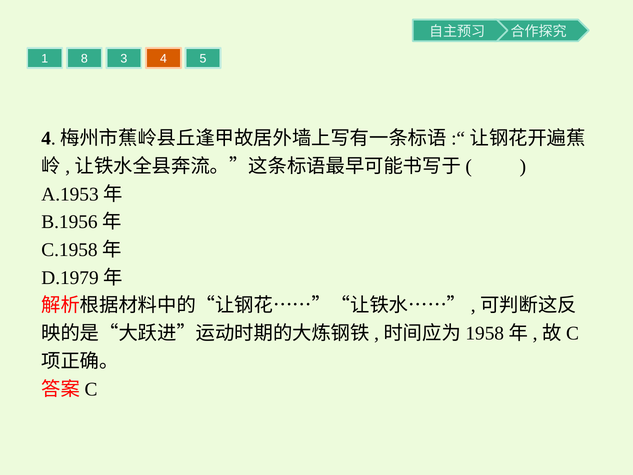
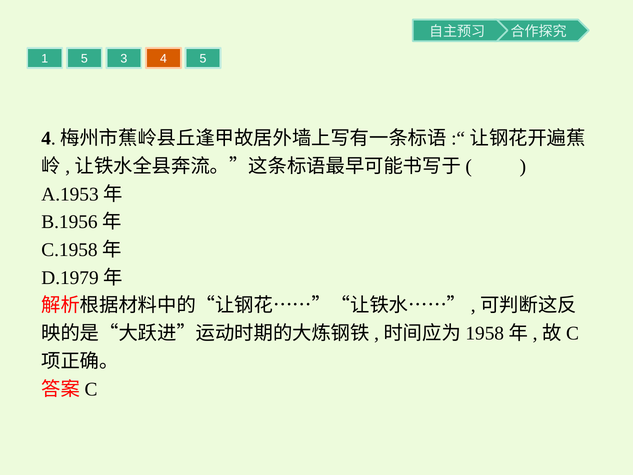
1 8: 8 -> 5 (84, 59)
